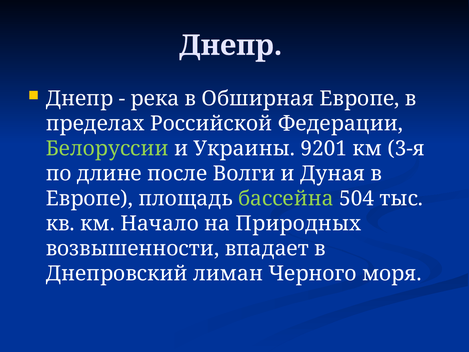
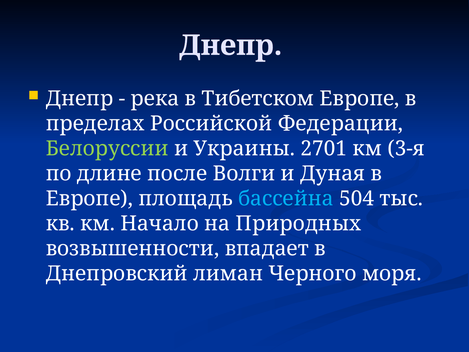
Обширная: Обширная -> Тибетском (258, 98)
9201: 9201 -> 2701 (324, 148)
бассейна colour: light green -> light blue (286, 198)
